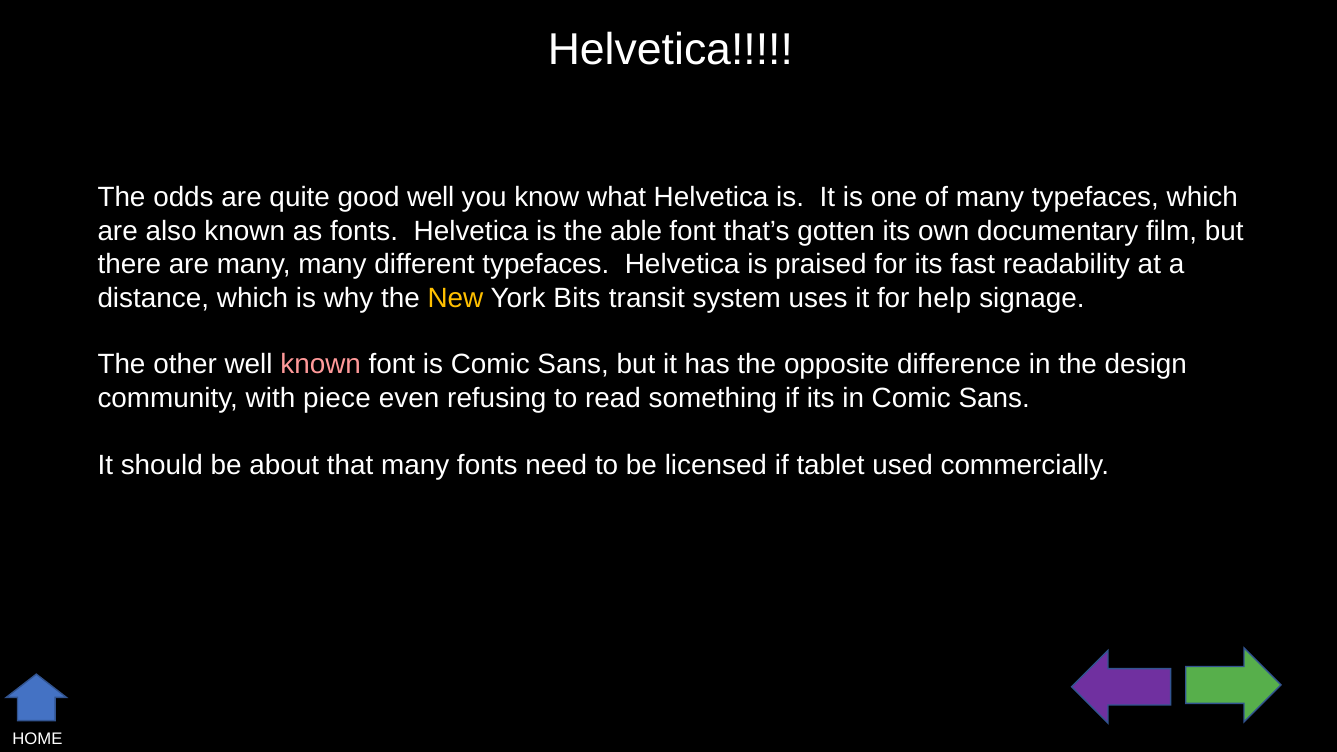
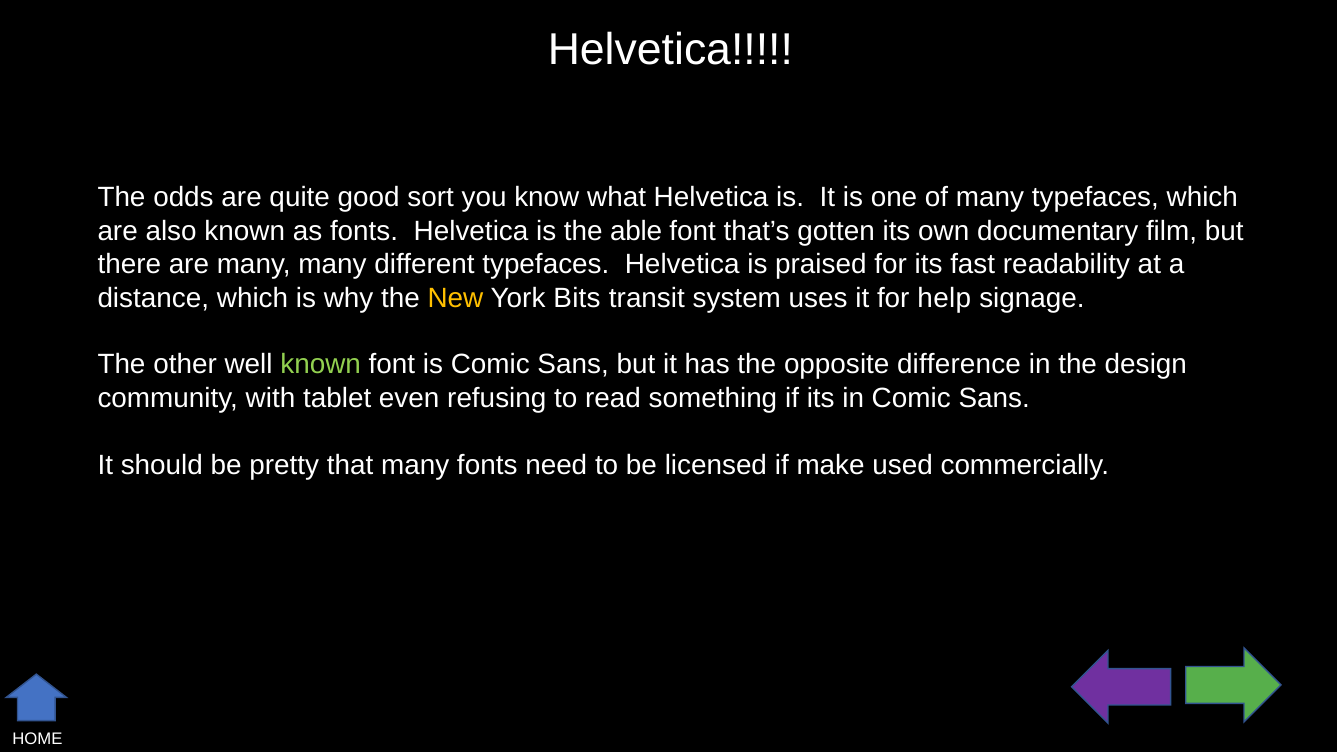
good well: well -> sort (431, 198)
known colour: pink -> light green (321, 365)
piece: piece -> tablet (337, 398)
about: about -> pretty (284, 465)
tablet: tablet -> make (831, 465)
